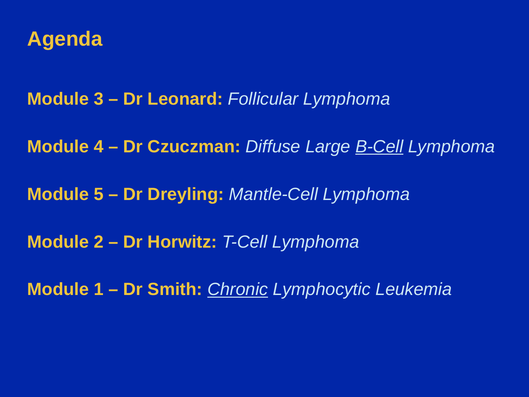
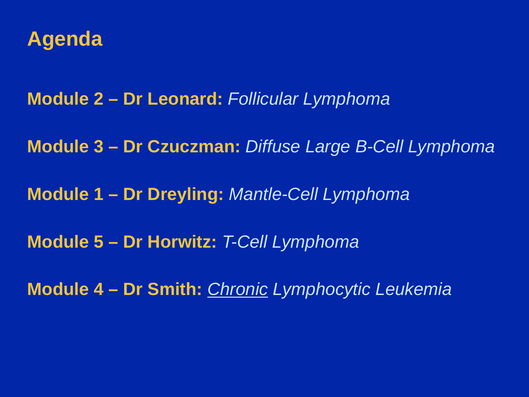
3: 3 -> 2 (99, 99)
4: 4 -> 3 (99, 147)
B-Cell underline: present -> none (379, 147)
5: 5 -> 1 (99, 194)
2: 2 -> 5 (99, 242)
1: 1 -> 4 (99, 289)
